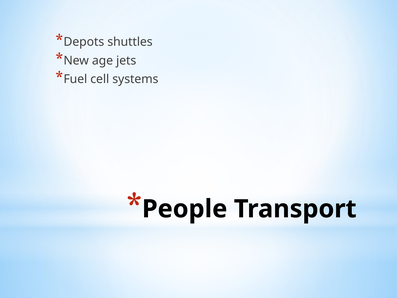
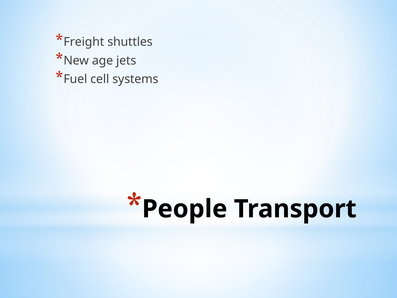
Depots: Depots -> Freight (84, 42)
